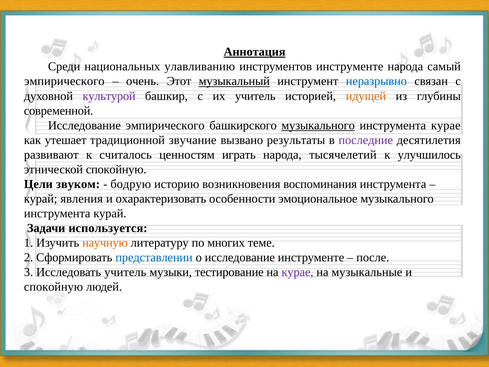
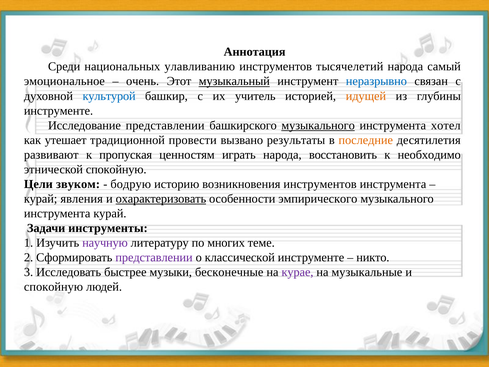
Аннотация underline: present -> none (255, 52)
инструментов инструменте: инструменте -> тысячелетий (350, 67)
эмпирического: эмпирического -> эмоциональное (64, 81)
культурой colour: purple -> blue (109, 96)
современной: современной -> инструменте (59, 111)
Исследование эмпирического: эмпирического -> представлении (165, 125)
инструмента курае: курае -> хотел (446, 125)
звучание: звучание -> провести (193, 140)
последние colour: purple -> orange (366, 140)
считалось: считалось -> пропуская (126, 155)
тысячелетий: тысячелетий -> восстановить (343, 155)
улучшилось: улучшилось -> необходимо (429, 155)
возникновения воспоминания: воспоминания -> инструментов (320, 184)
охарактеризовать underline: none -> present (161, 199)
эмоциональное: эмоциональное -> эмпирического (318, 199)
используется: используется -> инструменты (108, 228)
научную colour: orange -> purple (105, 243)
представлении colour: blue -> purple (154, 257)
о исследование: исследование -> классической (240, 257)
после: после -> никто (373, 257)
Исследовать учитель: учитель -> быстрее (125, 272)
тестирование: тестирование -> бесконечные (229, 272)
